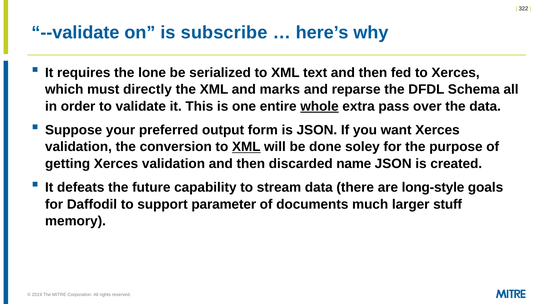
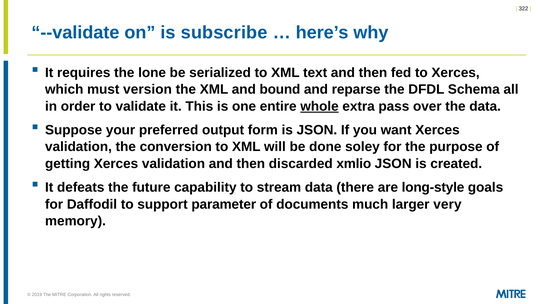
directly: directly -> version (148, 90)
marks: marks -> bound (280, 90)
XML underline: present -> none (246, 147)
name: name -> xmlio (354, 164)
stuff: stuff -> very (447, 204)
